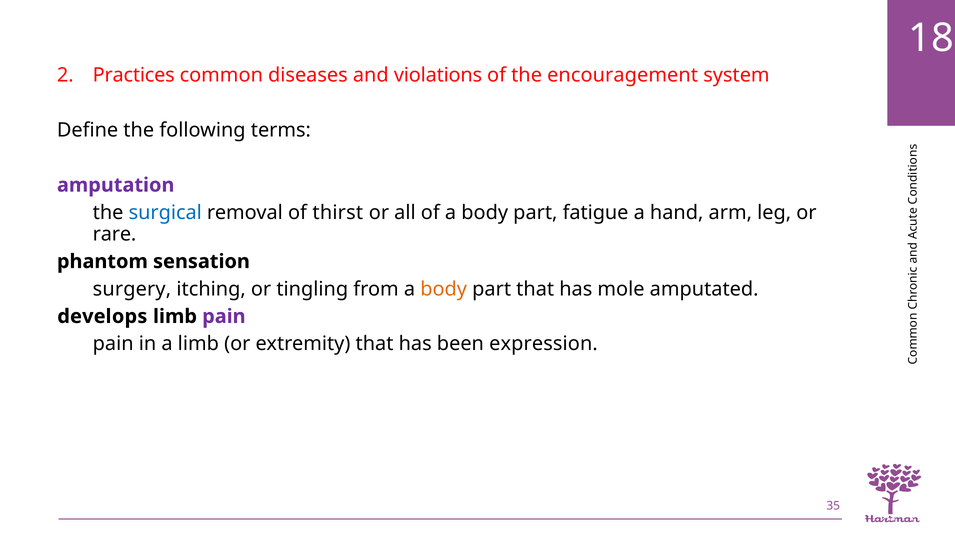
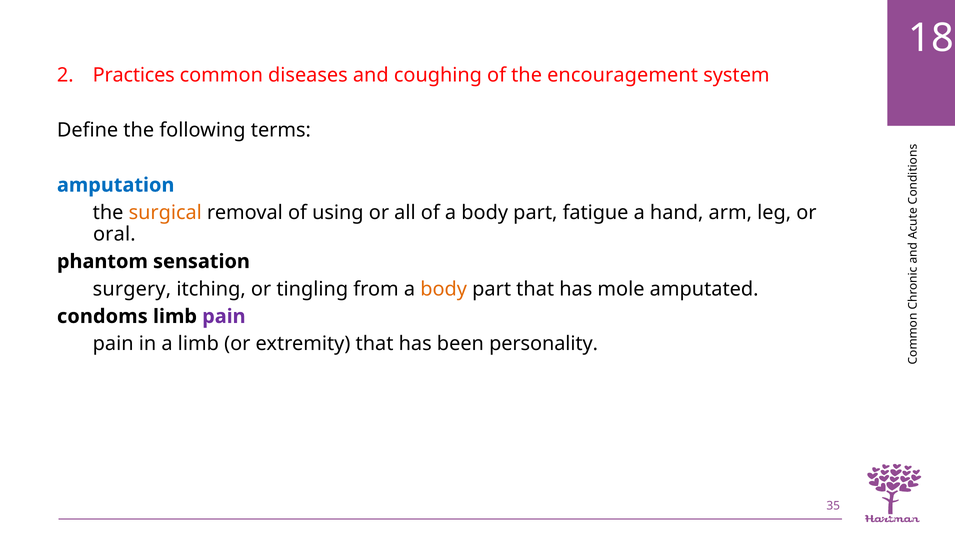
violations: violations -> coughing (438, 75)
amputation colour: purple -> blue (116, 185)
surgical colour: blue -> orange (165, 213)
thirst: thirst -> using (338, 213)
rare: rare -> oral (114, 234)
develops: develops -> condoms (102, 317)
expression: expression -> personality (544, 344)
